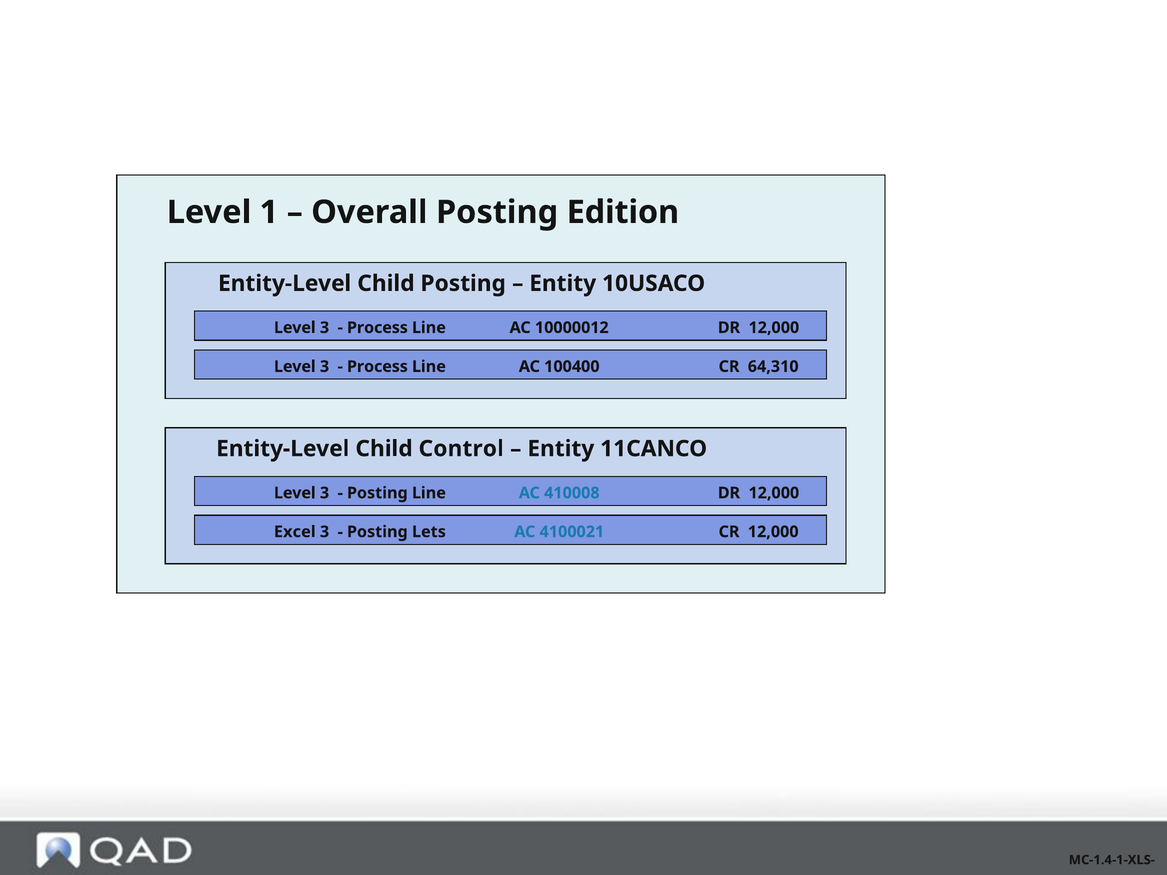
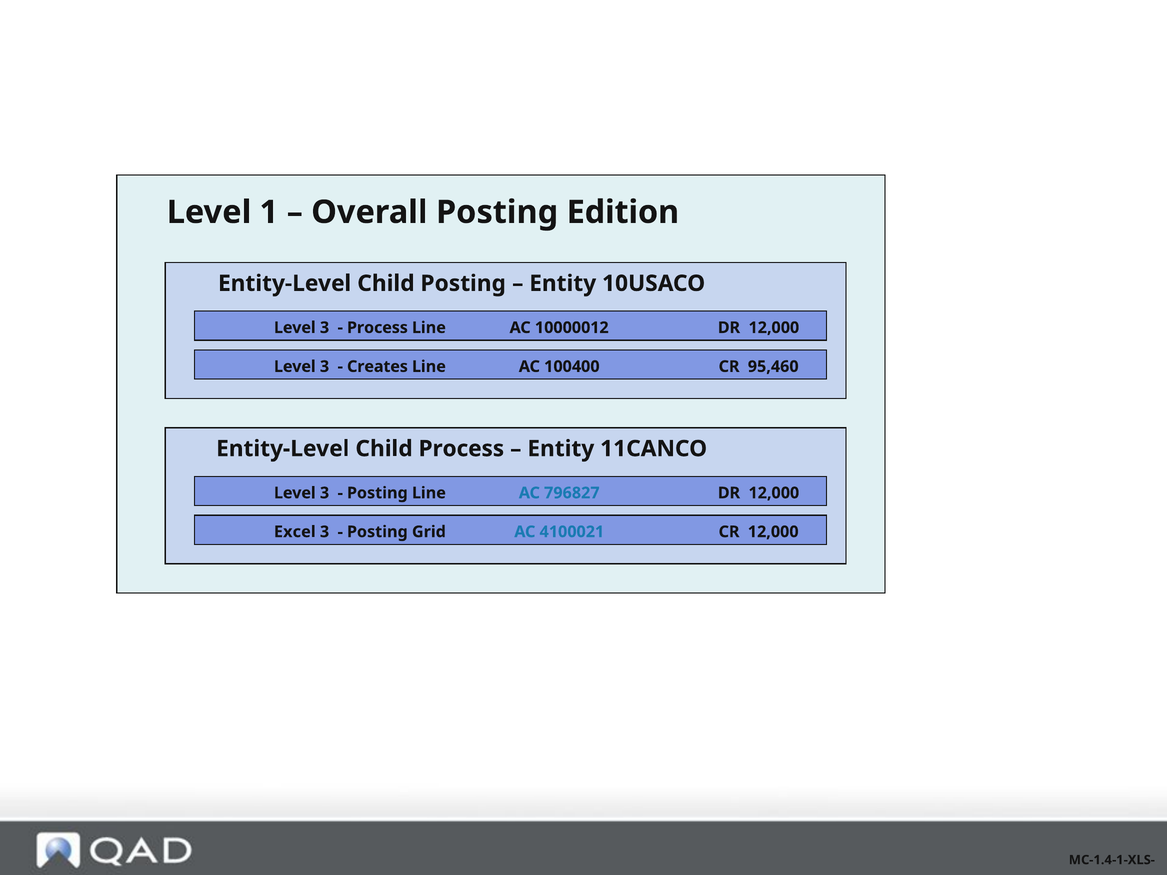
Process: Process -> Creates (377, 367)
64,310: 64,310 -> 95,460 (773, 367)
Child Control: Control -> Process (461, 449)
410008: 410008 -> 796827 (572, 493)
Lets: Lets -> Grid (429, 532)
